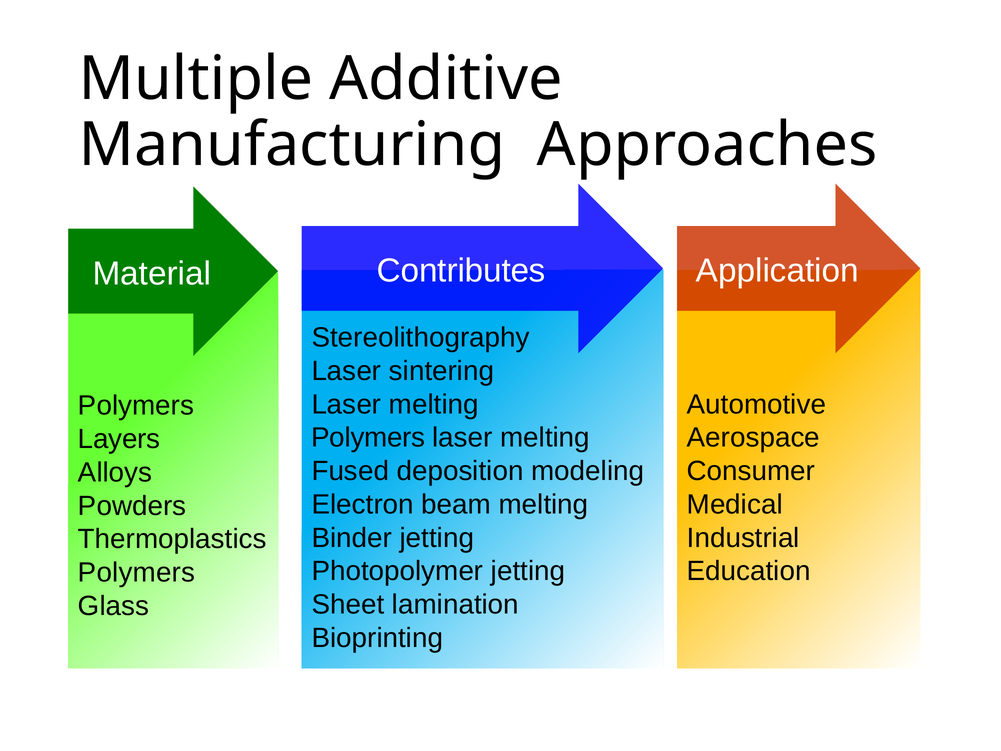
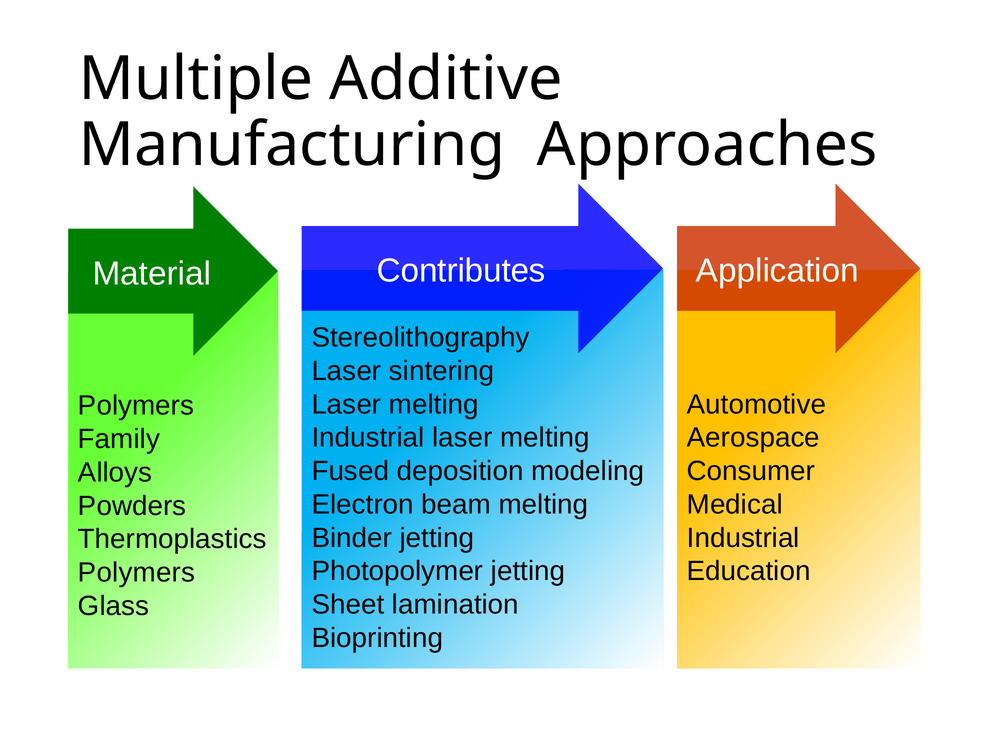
Polymers: Polymers -> Industrial (368, 438)
Layers: Layers -> Family (119, 439)
